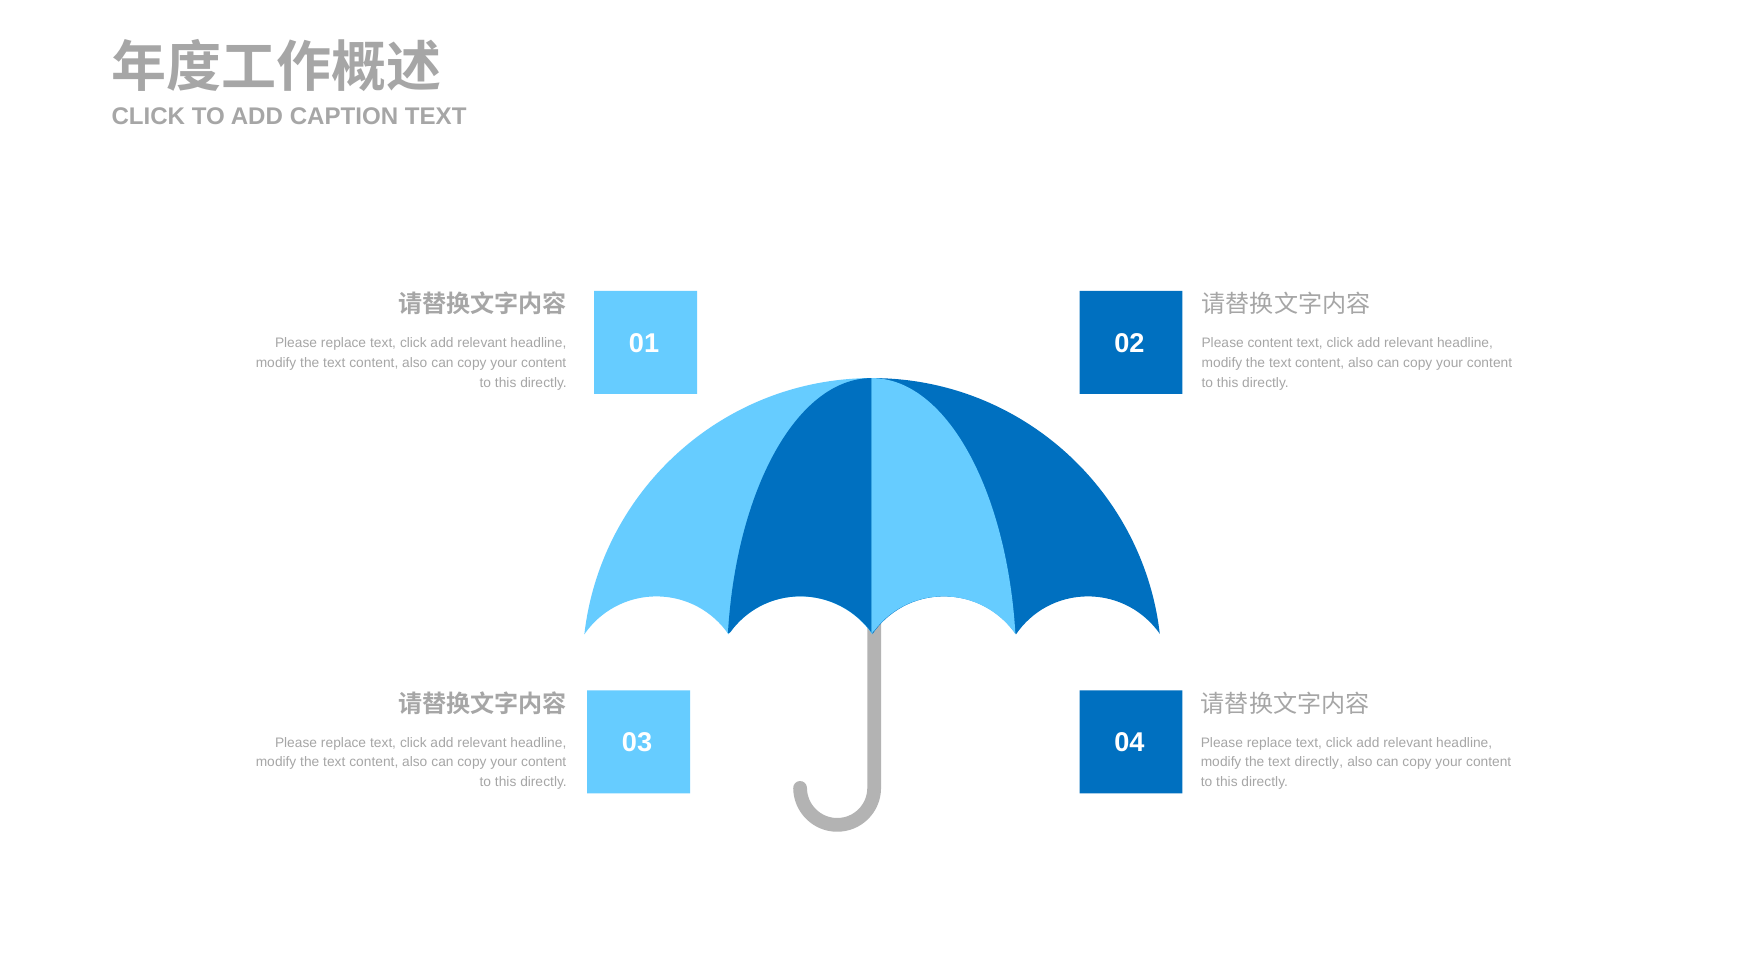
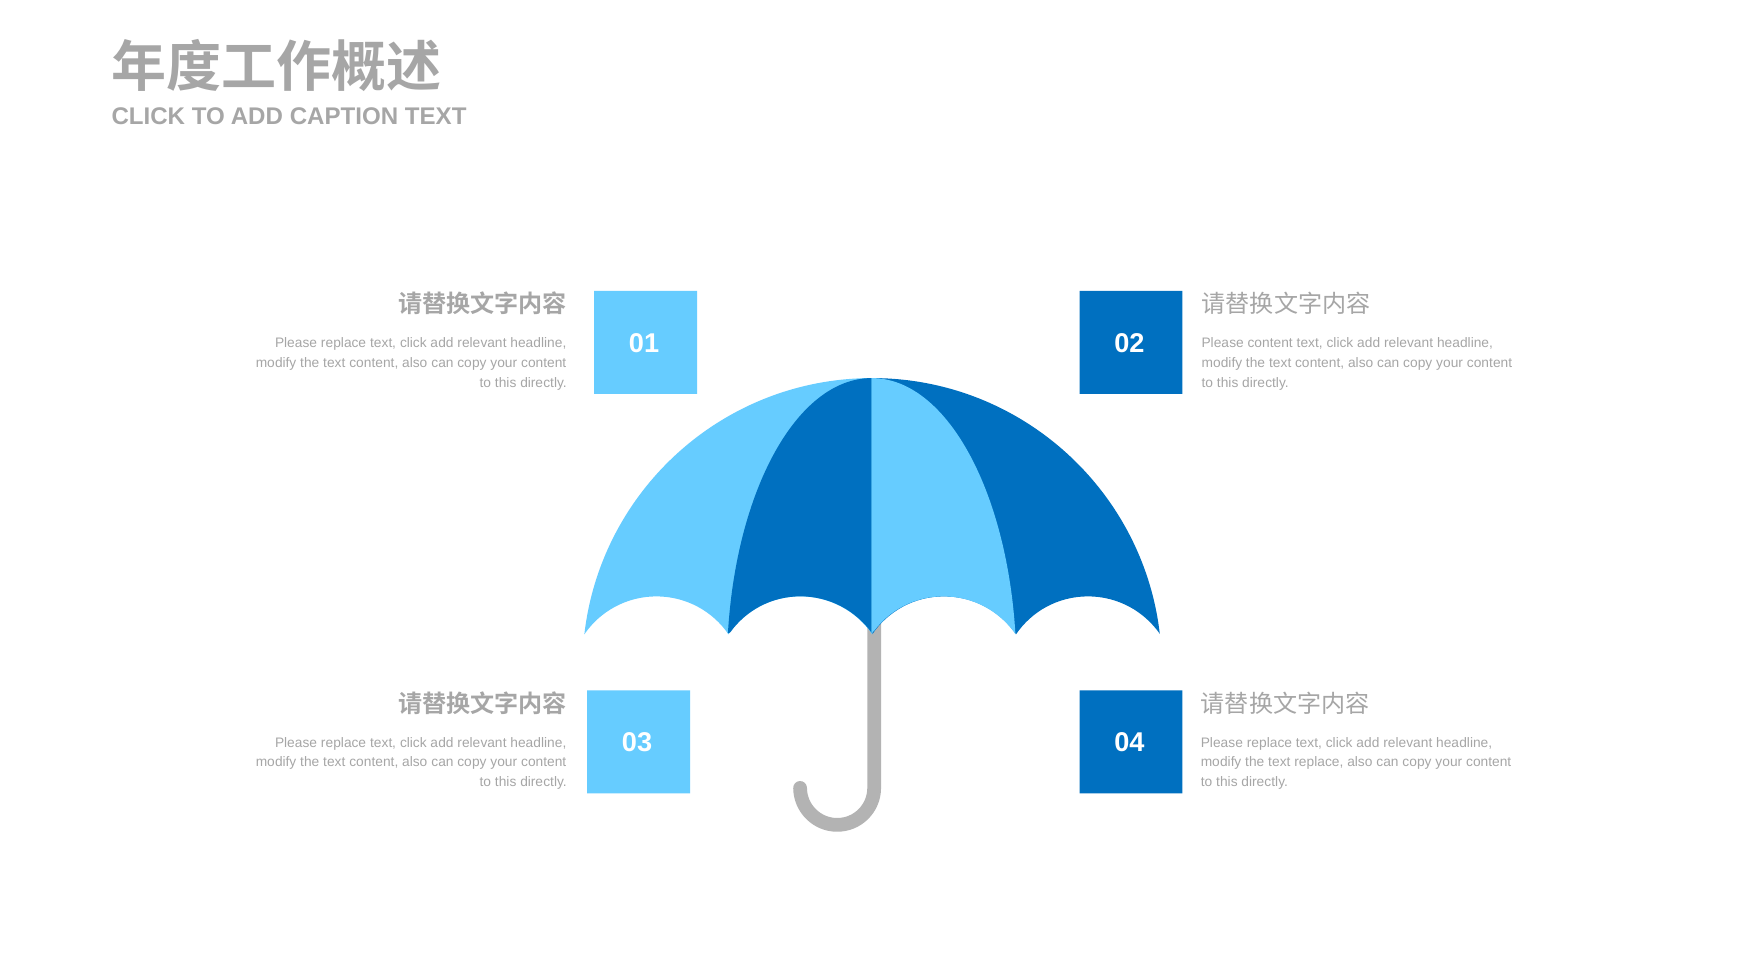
text directly: directly -> replace (1319, 763)
